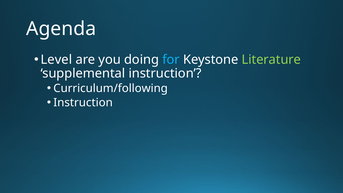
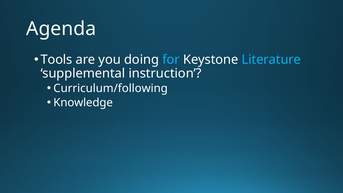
Level: Level -> Tools (56, 60)
Literature colour: light green -> light blue (271, 60)
Instruction: Instruction -> Knowledge (83, 102)
